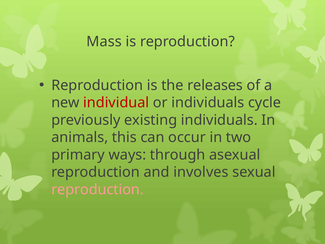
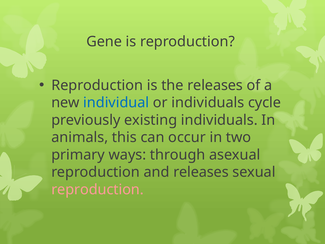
Mass: Mass -> Gene (104, 41)
individual colour: red -> blue (116, 103)
and involves: involves -> releases (201, 172)
